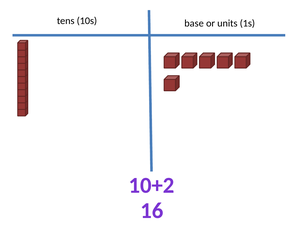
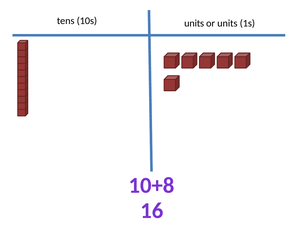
10s base: base -> units (194, 23)
10+2: 10+2 -> 10+8 (151, 186)
